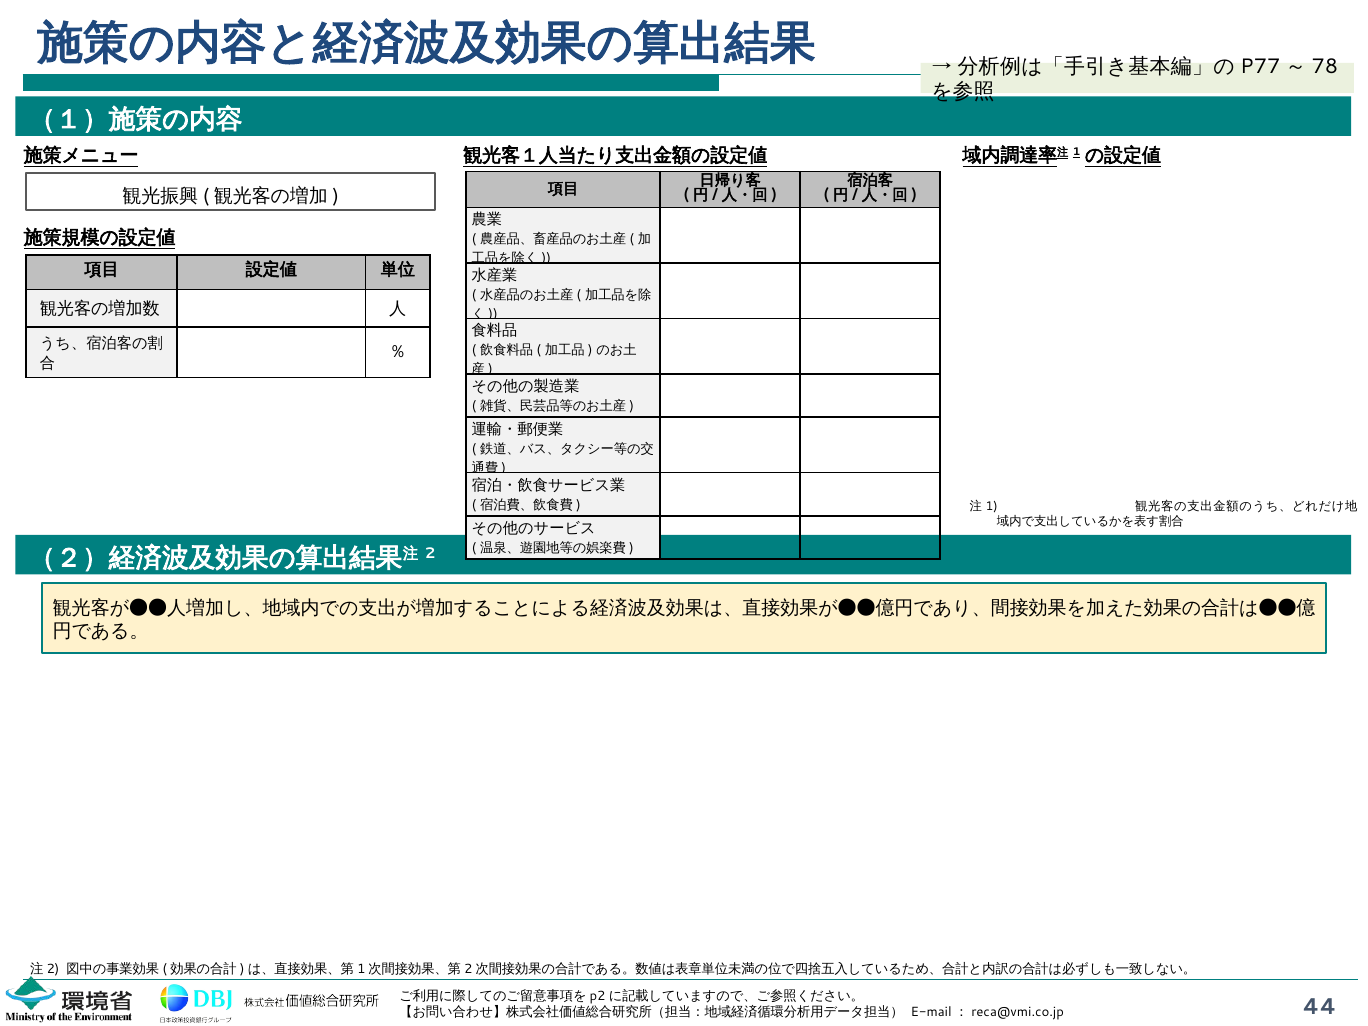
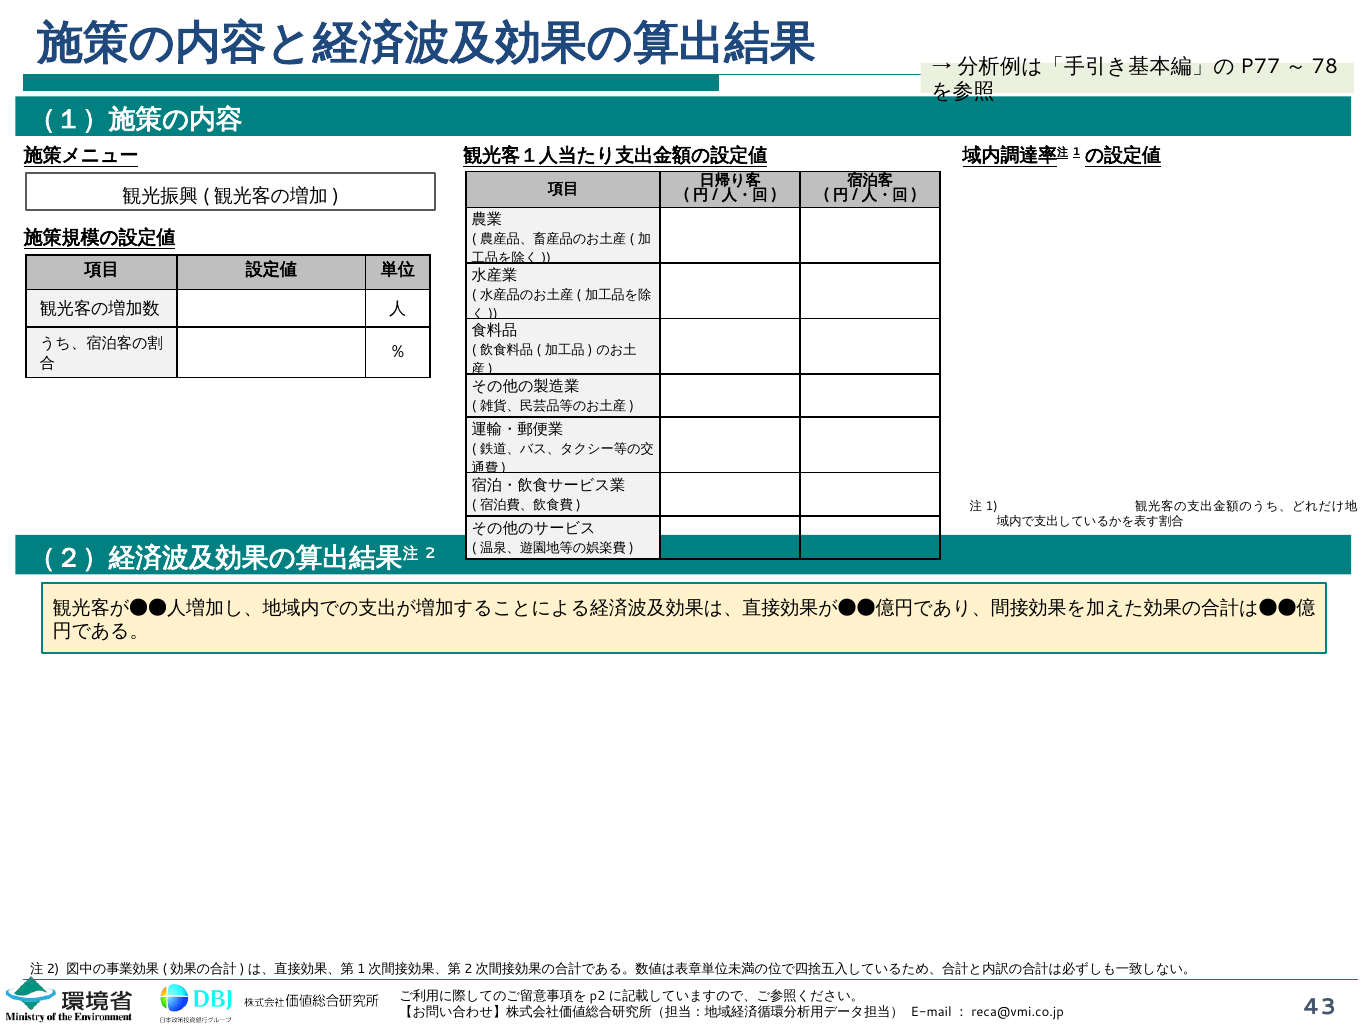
44: 44 -> 43 (1320, 1007)
